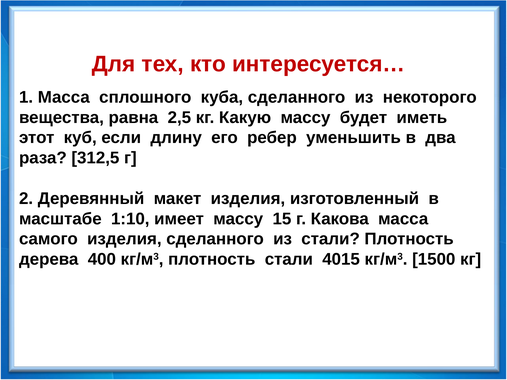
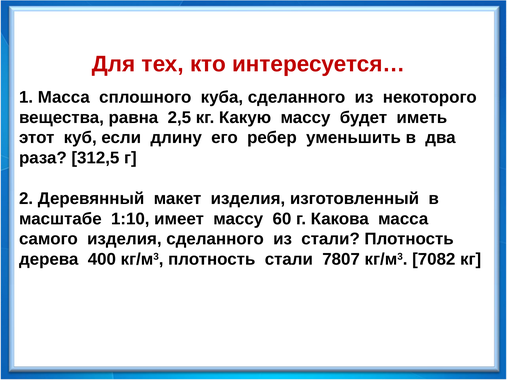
15: 15 -> 60 (282, 219)
4015: 4015 -> 7807 (341, 259)
1500: 1500 -> 7082 (434, 259)
